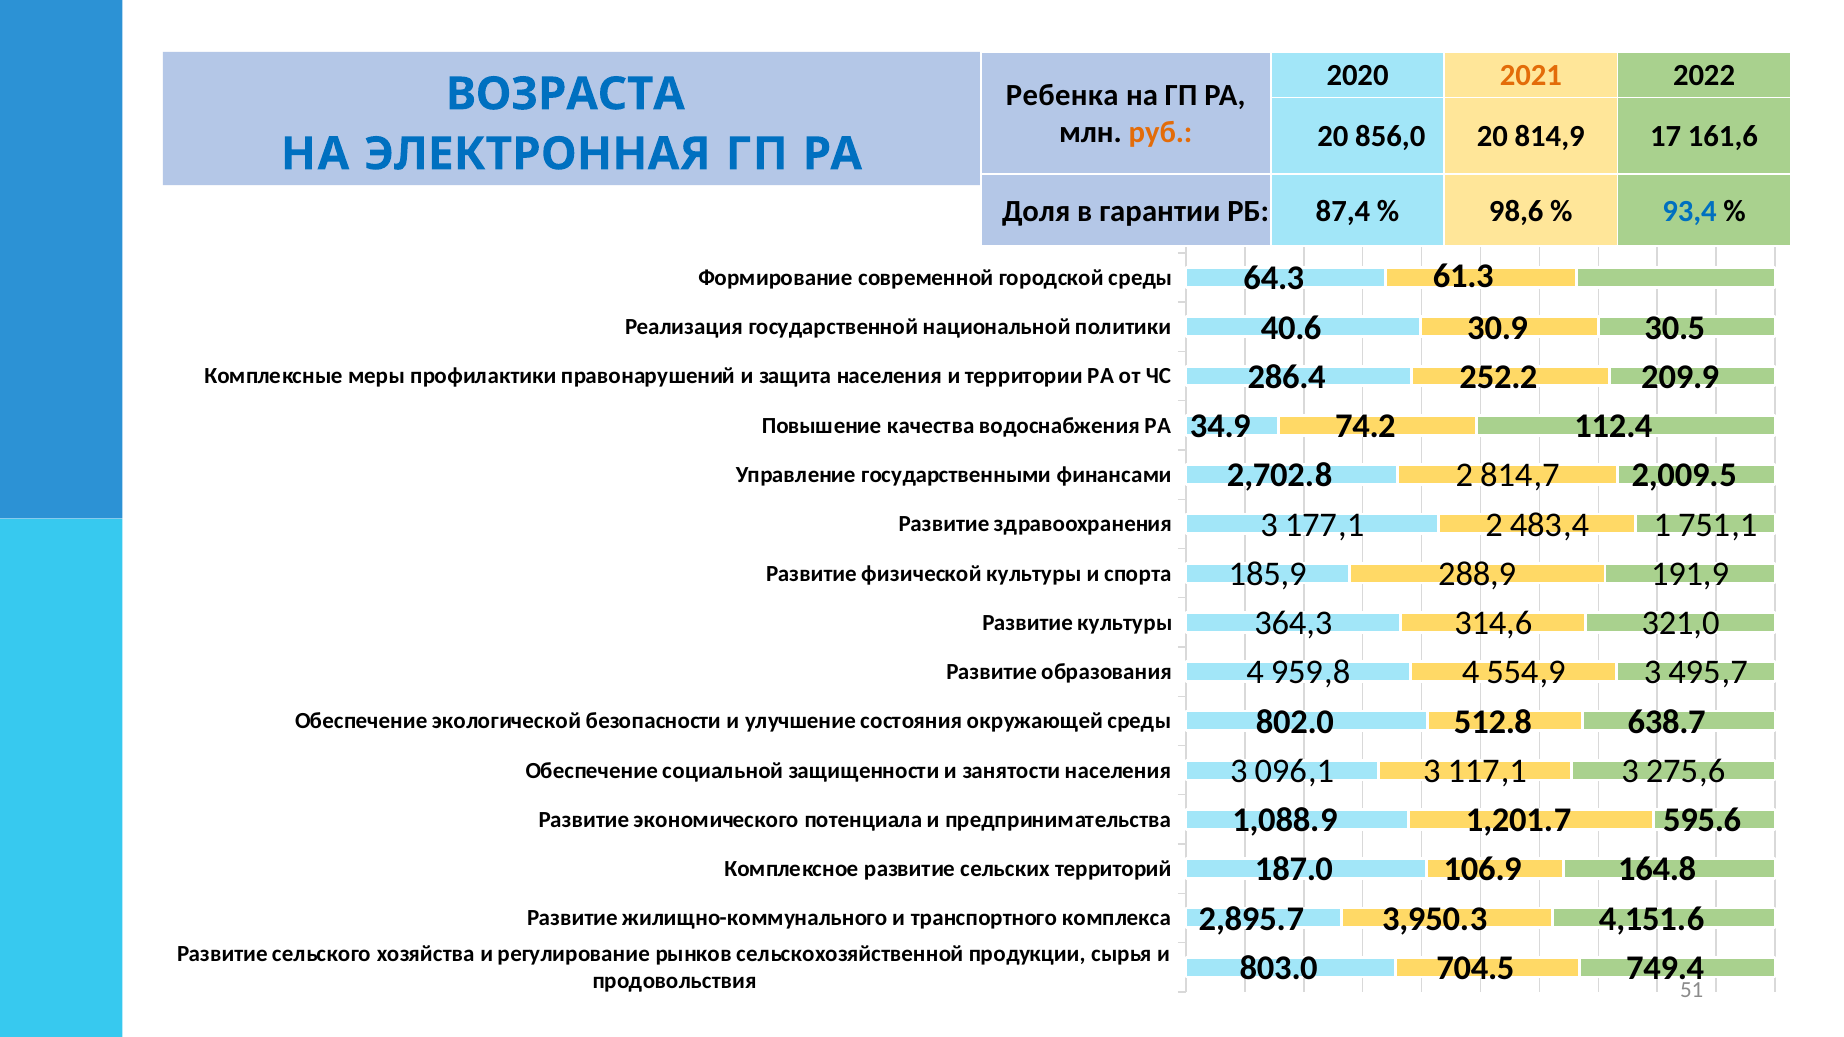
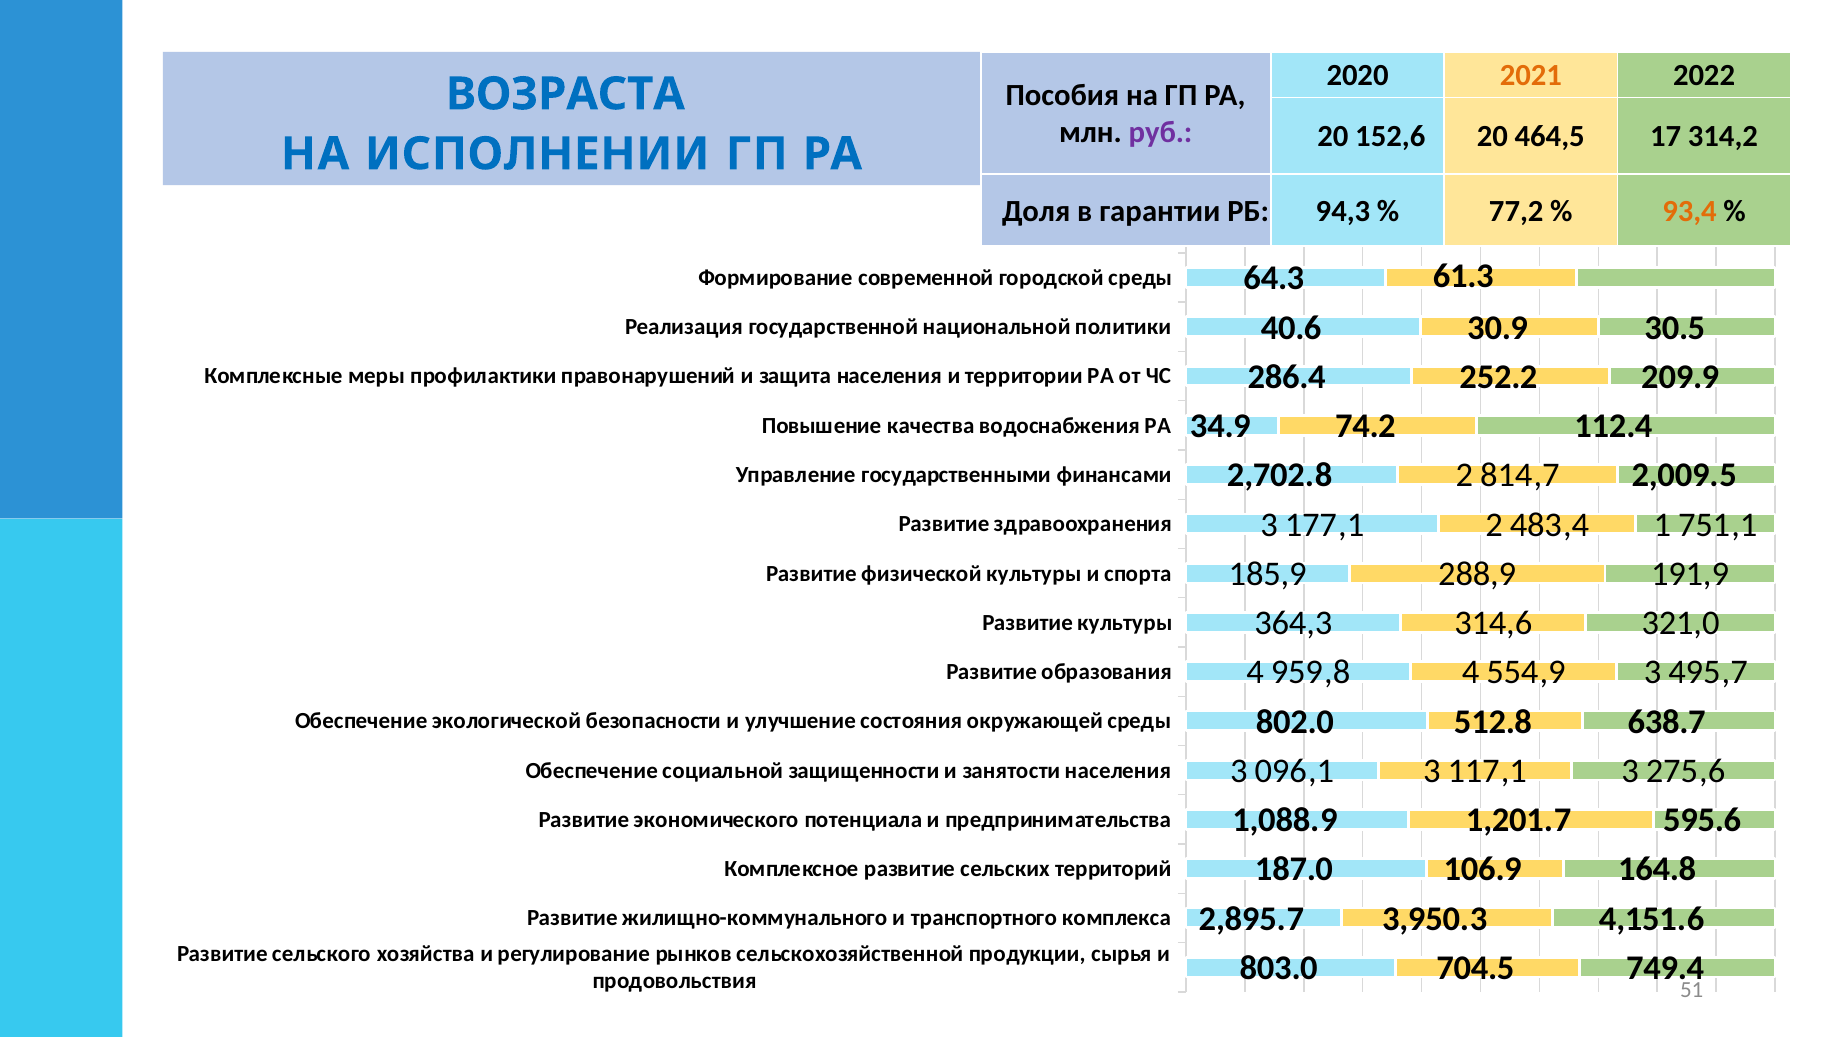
Ребенка: Ребенка -> Пособия (1062, 95)
руб colour: orange -> purple (1161, 133)
856,0: 856,0 -> 152,6 (1390, 137)
814,9: 814,9 -> 464,5 (1550, 137)
161,6: 161,6 -> 314,2 (1723, 137)
ЭЛЕКТРОННАЯ: ЭЛЕКТРОННАЯ -> ИСПОЛНЕНИИ (537, 154)
87,4: 87,4 -> 94,3 (1343, 211)
98,6: 98,6 -> 77,2 (1516, 211)
93,4 colour: blue -> orange (1689, 211)
